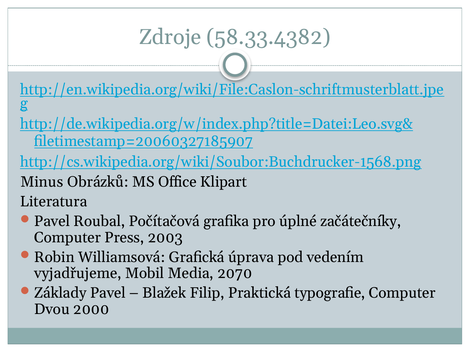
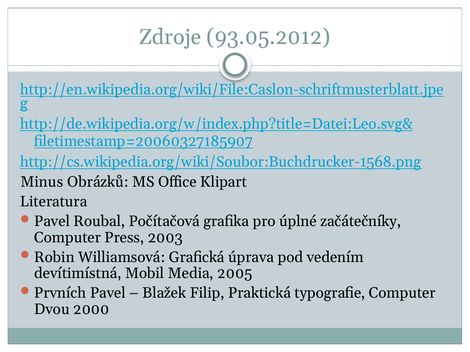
58.33.4382: 58.33.4382 -> 93.05.2012 (268, 37)
vyjadřujeme: vyjadřujeme -> devítimístná (78, 274)
2070: 2070 -> 2005 (235, 274)
Základy: Základy -> Prvních (60, 293)
